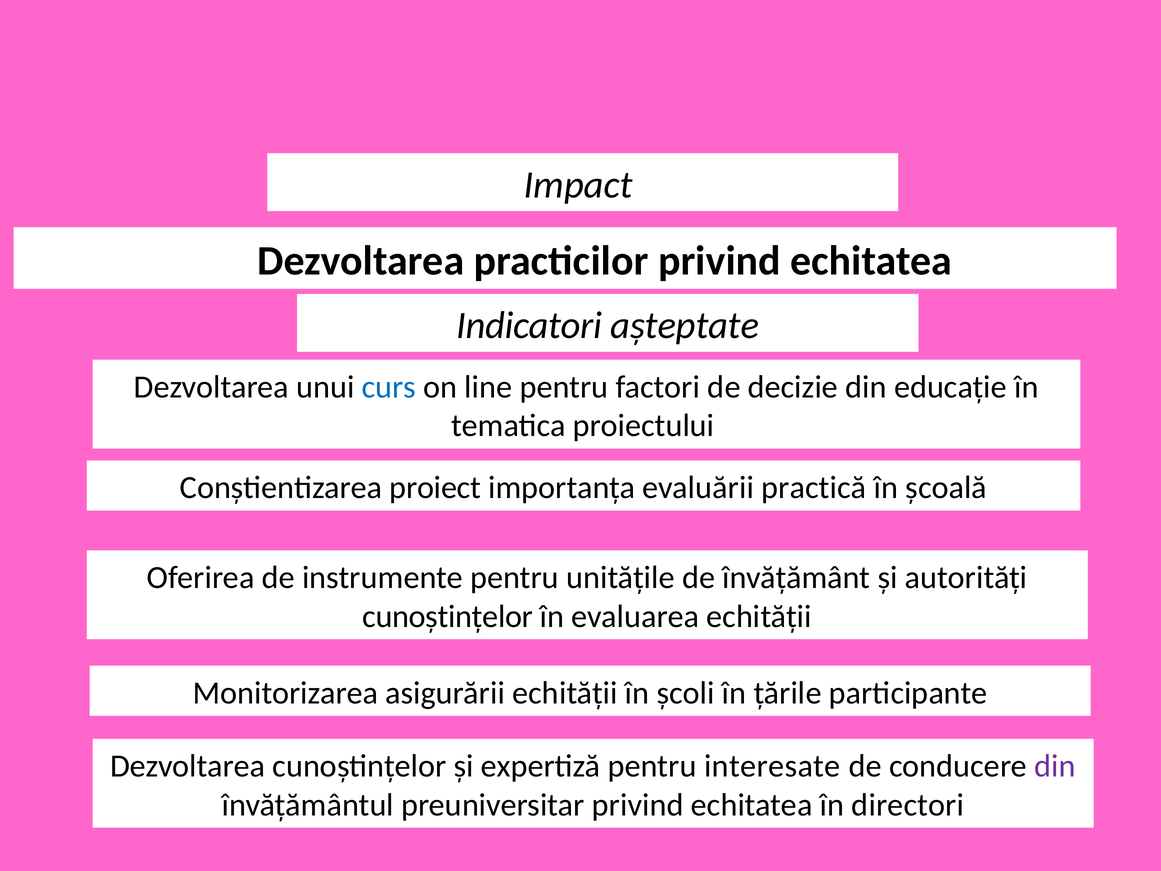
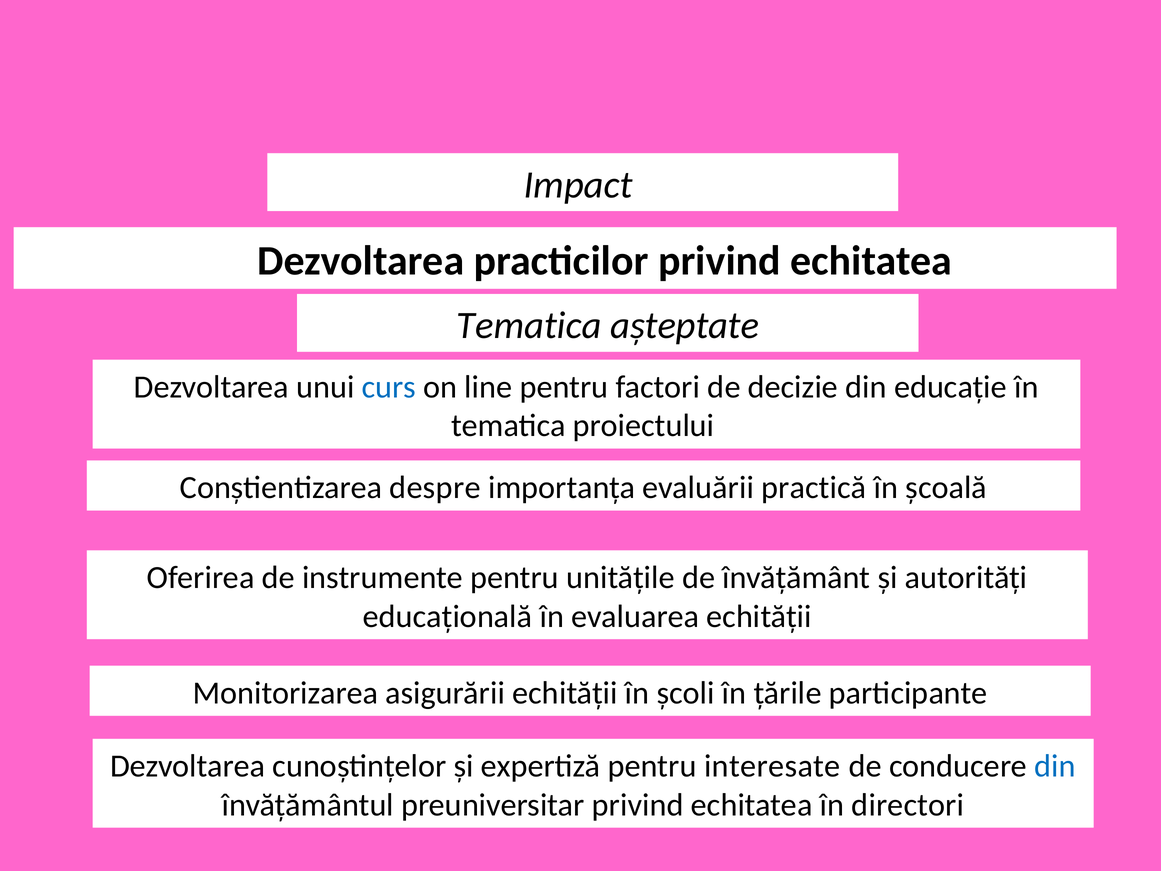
Indicatori: Indicatori -> Tematica (529, 326)
proiect: proiect -> despre (435, 488)
cunoștințelor: cunoștințelor -> educațională (448, 616)
din colour: purple -> blue (1055, 766)
